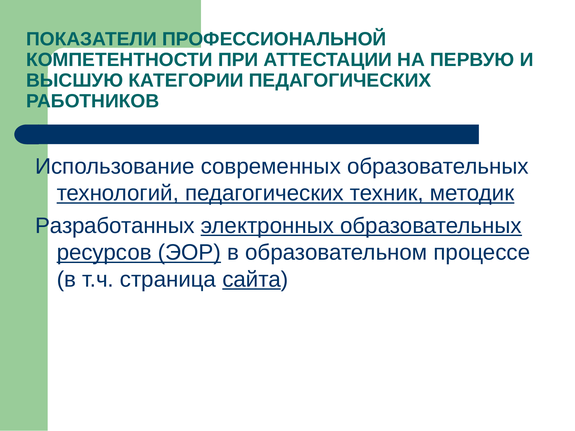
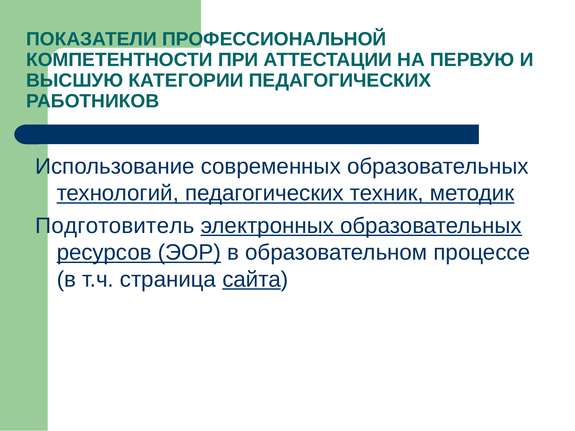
Разработанных: Разработанных -> Подготовитель (115, 226)
